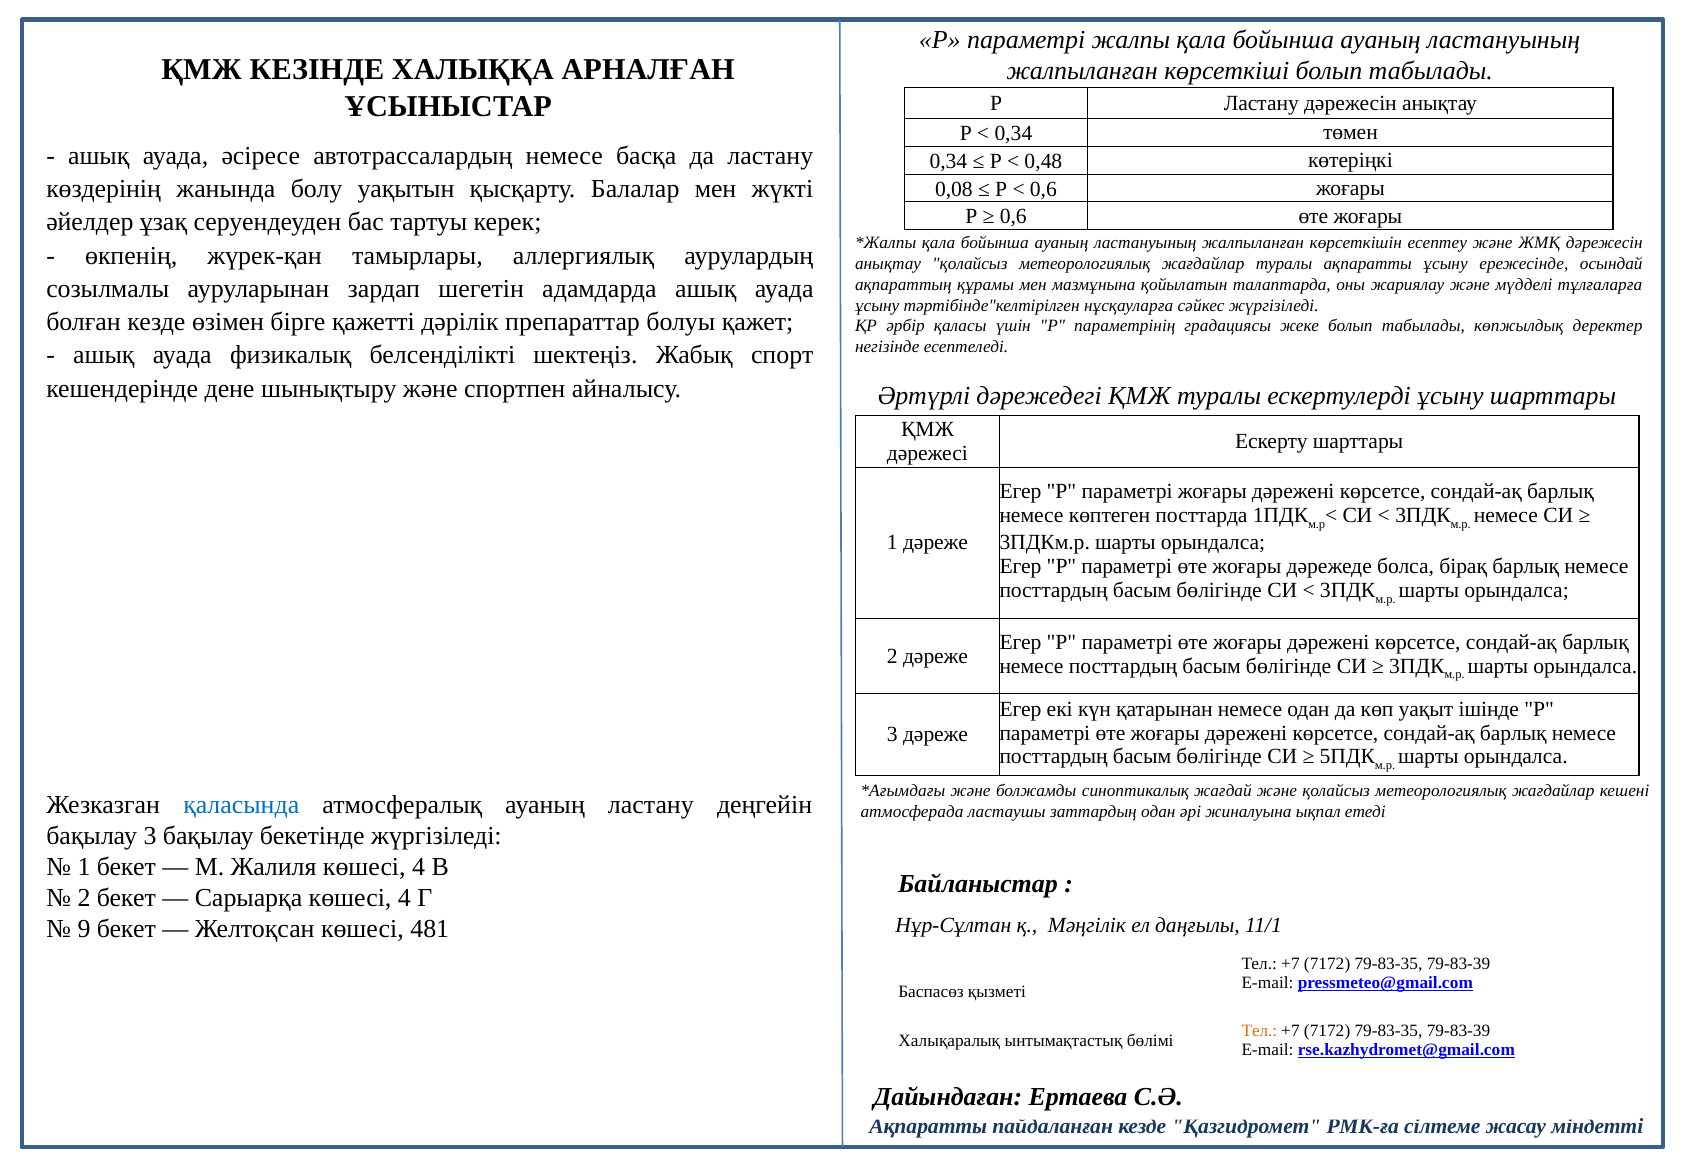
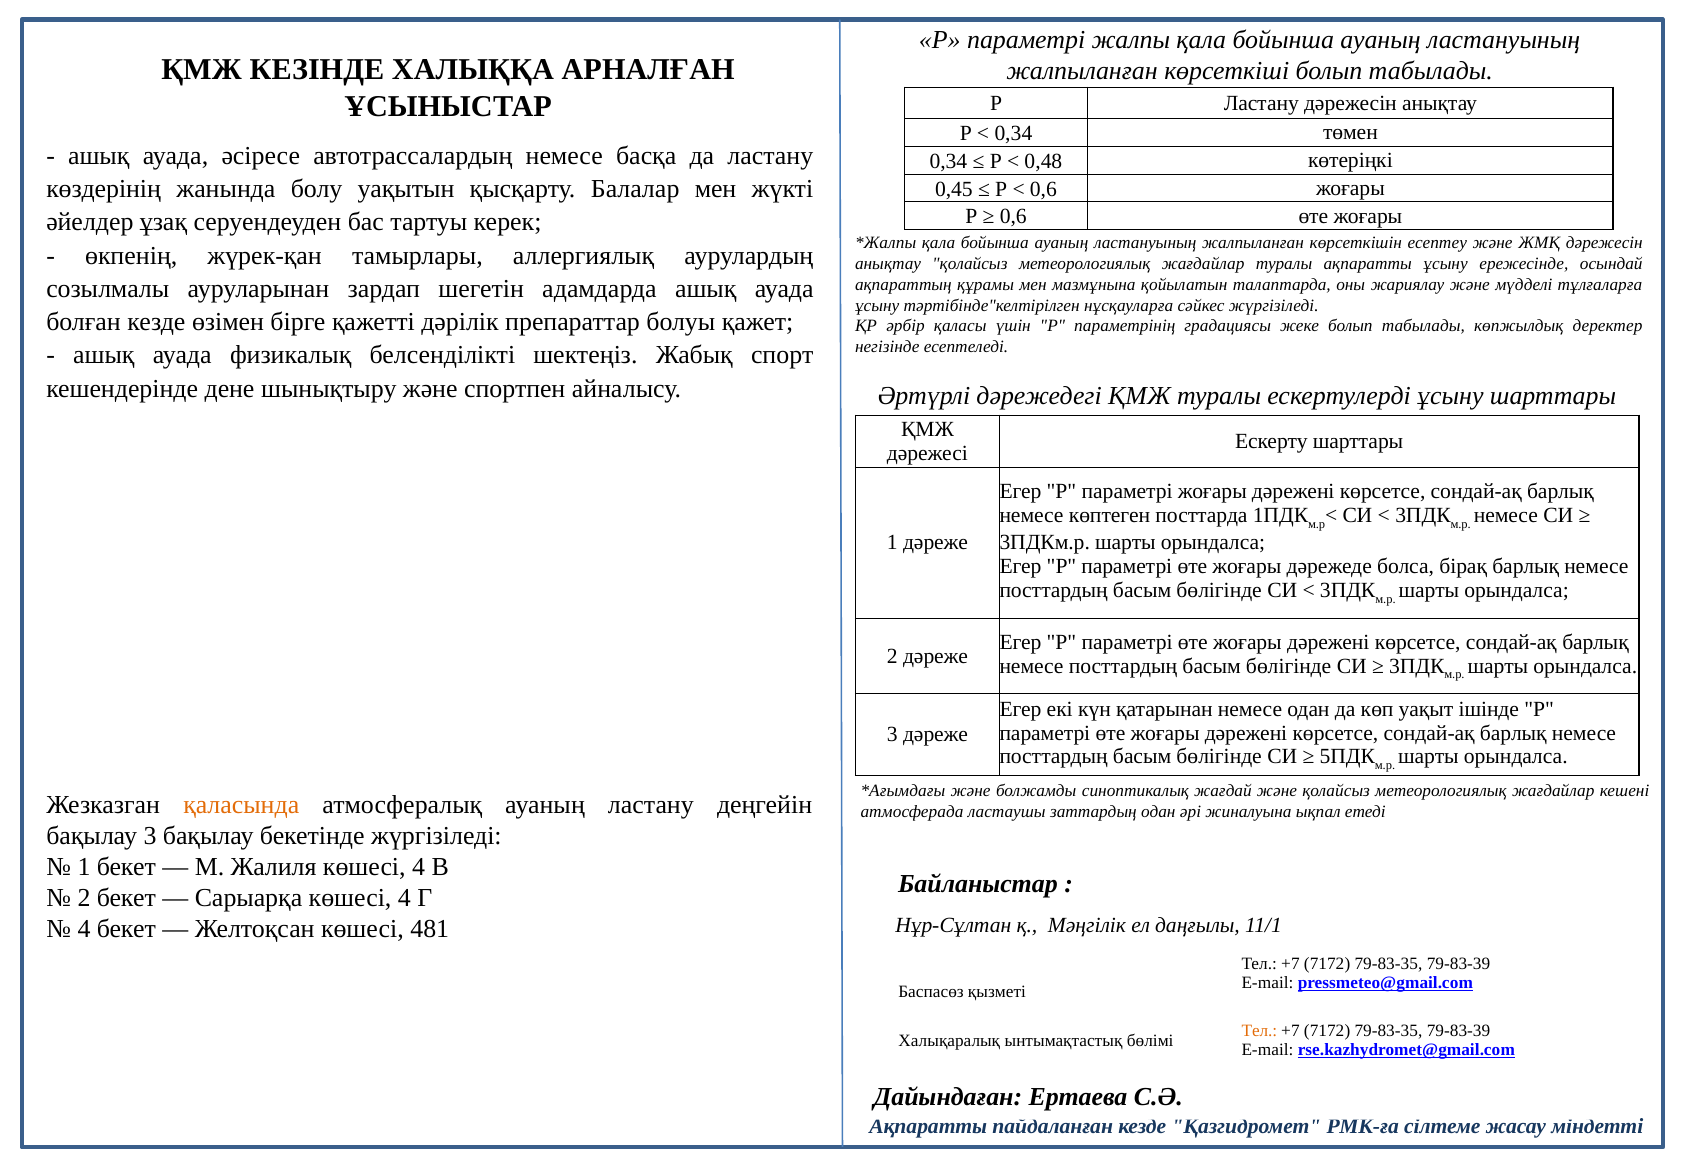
0,08: 0,08 -> 0,45 (954, 189)
қаласында colour: blue -> orange (241, 804)
9: 9 -> 4 (84, 929)
